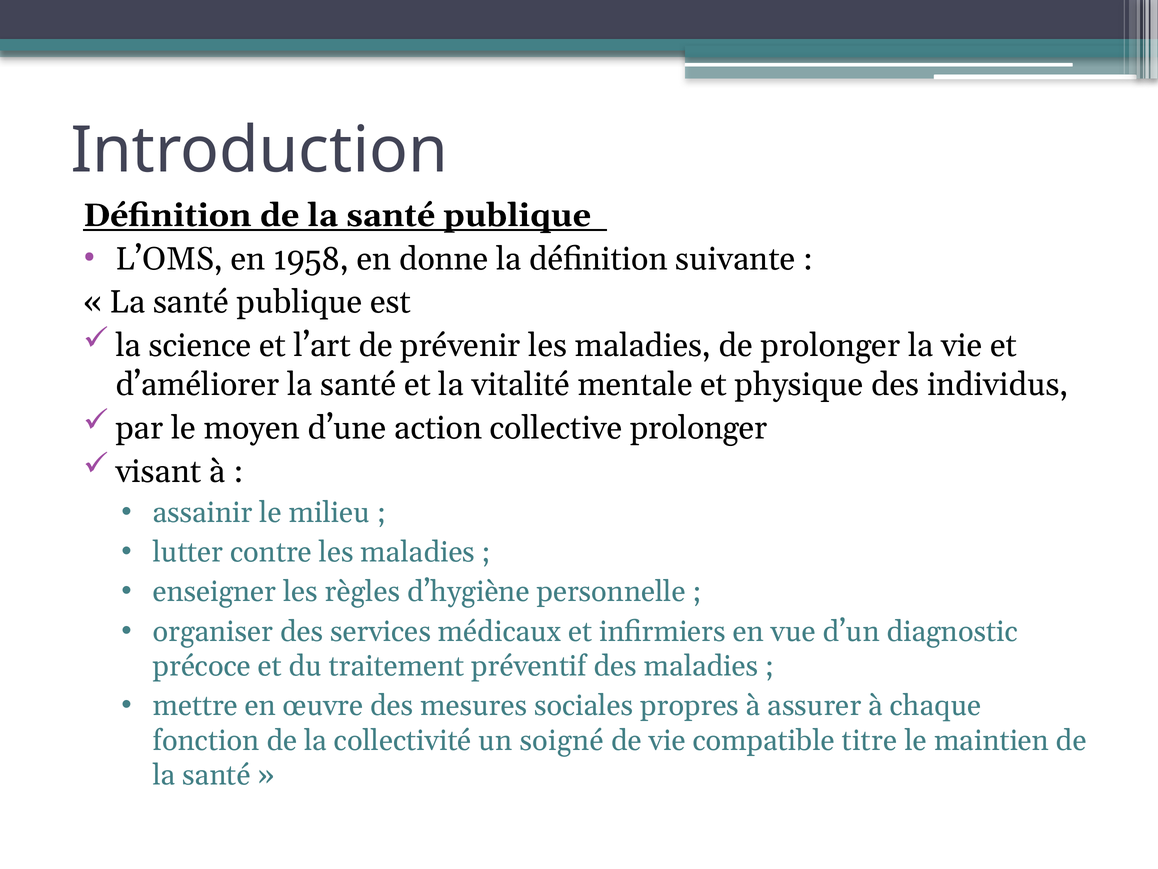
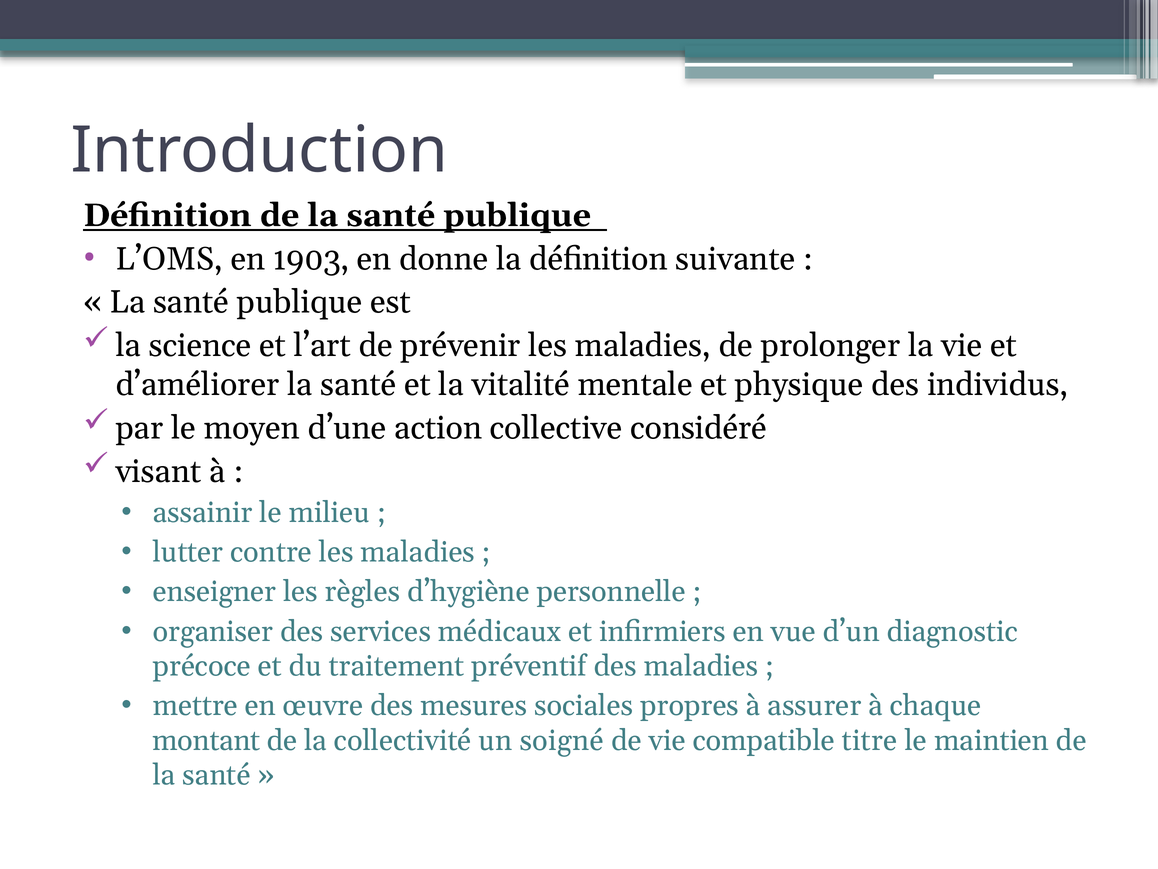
1958: 1958 -> 1903 (311, 259)
collective prolonger: prolonger -> considéré (699, 428)
fonction: fonction -> montant (206, 740)
